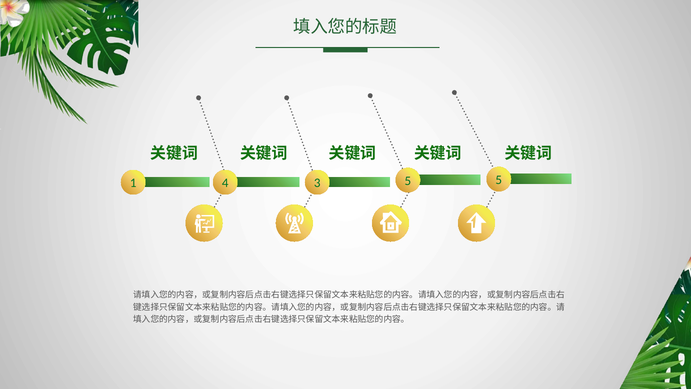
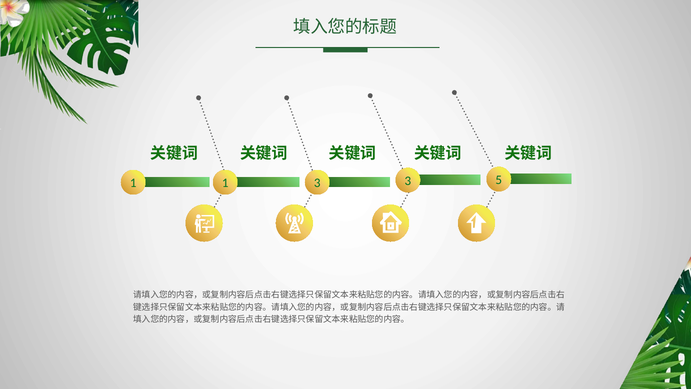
1 4: 4 -> 1 (225, 183)
3 5: 5 -> 3 (408, 181)
